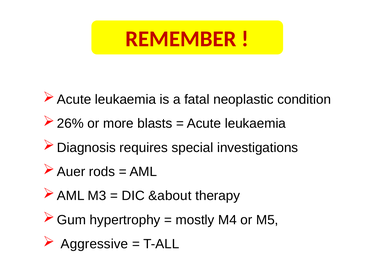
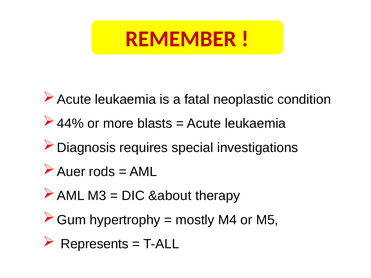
26%: 26% -> 44% (70, 124)
Aggressive: Aggressive -> Represents (95, 244)
